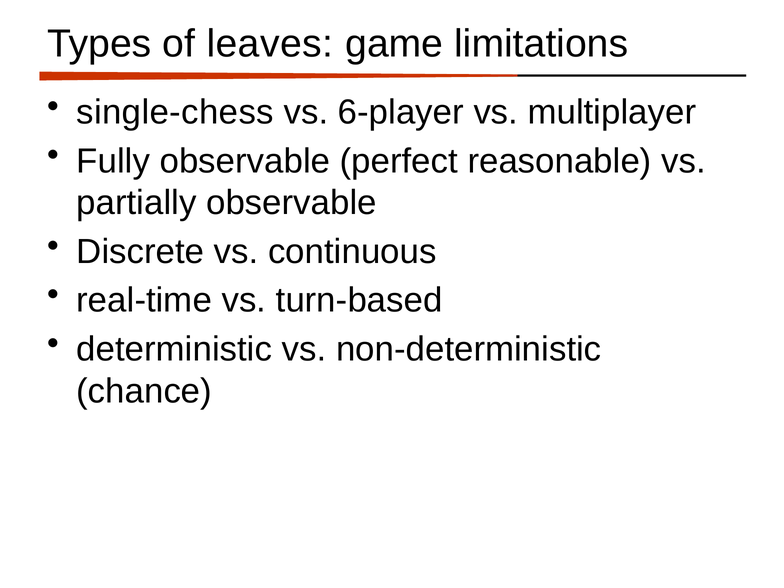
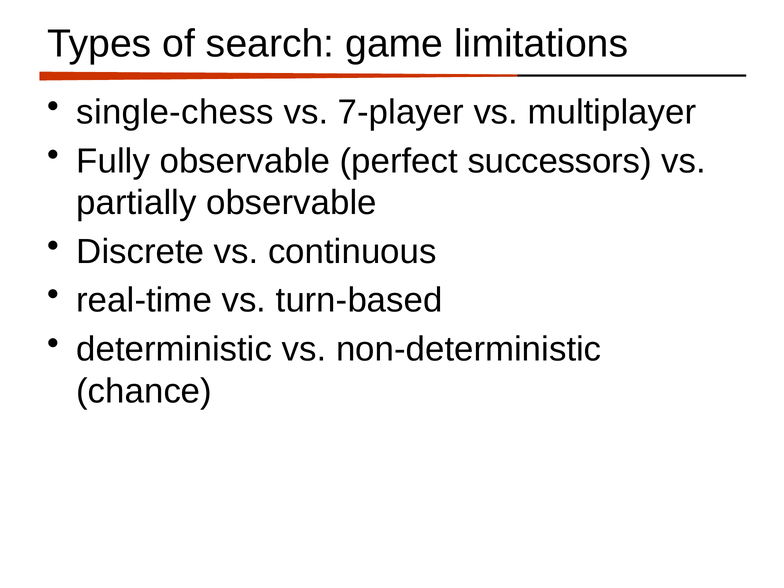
leaves: leaves -> search (270, 44)
6-player: 6-player -> 7-player (401, 112)
reasonable: reasonable -> successors (560, 161)
